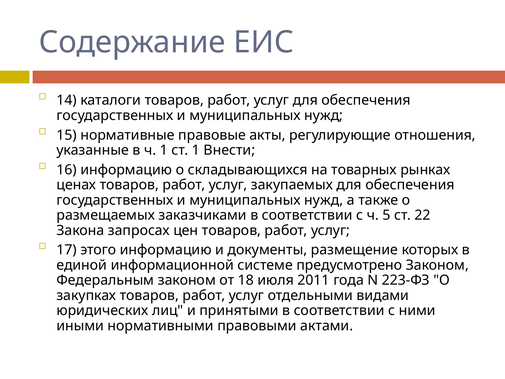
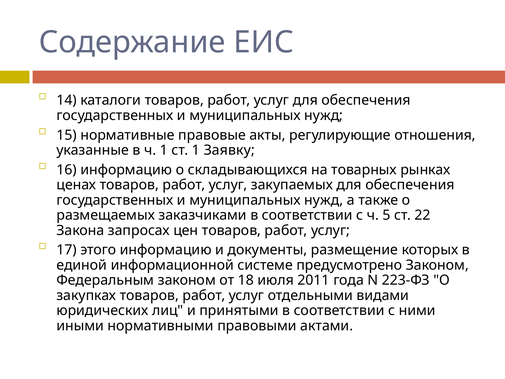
Внести: Внести -> Заявку (229, 150)
